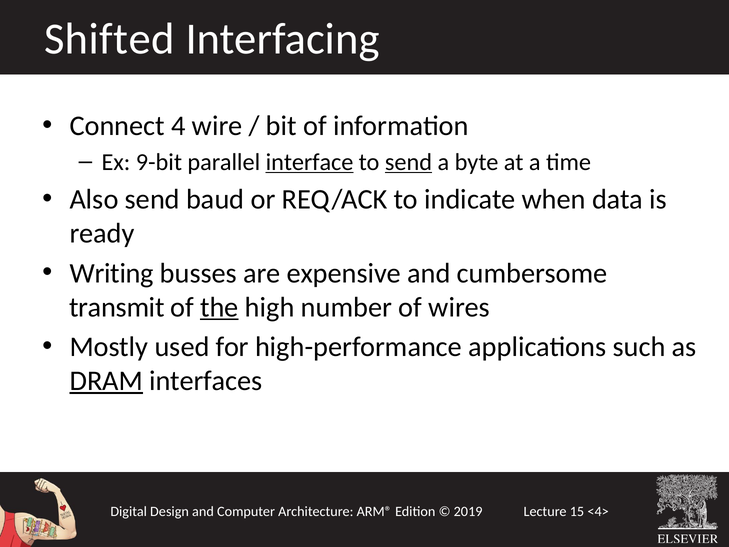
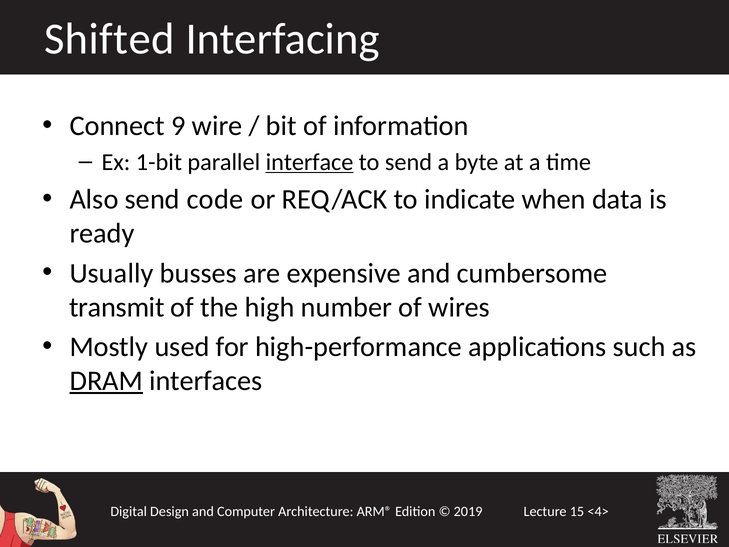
4: 4 -> 9 (178, 126)
9-bit: 9-bit -> 1-bit (159, 162)
send underline: present -> none (408, 162)
baud: baud -> code (215, 199)
Writing: Writing -> Usually (112, 273)
the underline: present -> none (219, 307)
